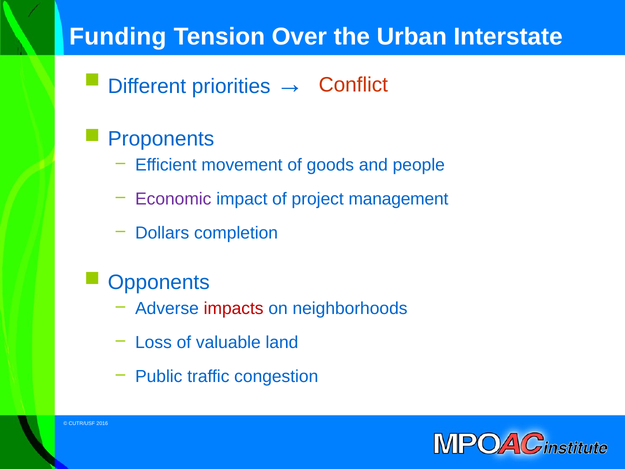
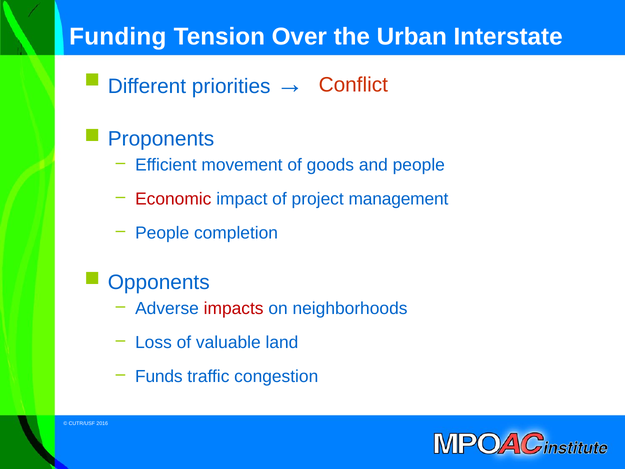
Economic colour: purple -> red (173, 199)
Dollars: Dollars -> People (162, 233)
Public: Public -> Funds (159, 376)
